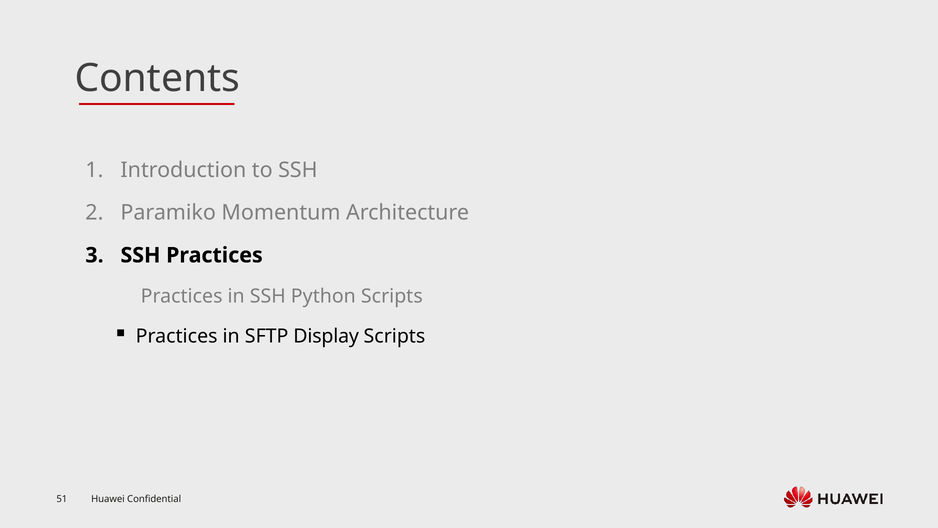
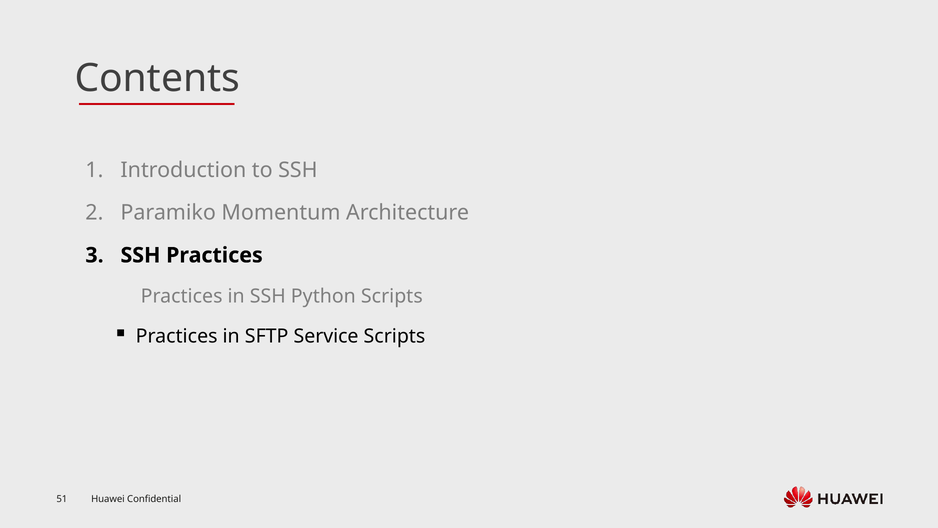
Display: Display -> Service (326, 336)
